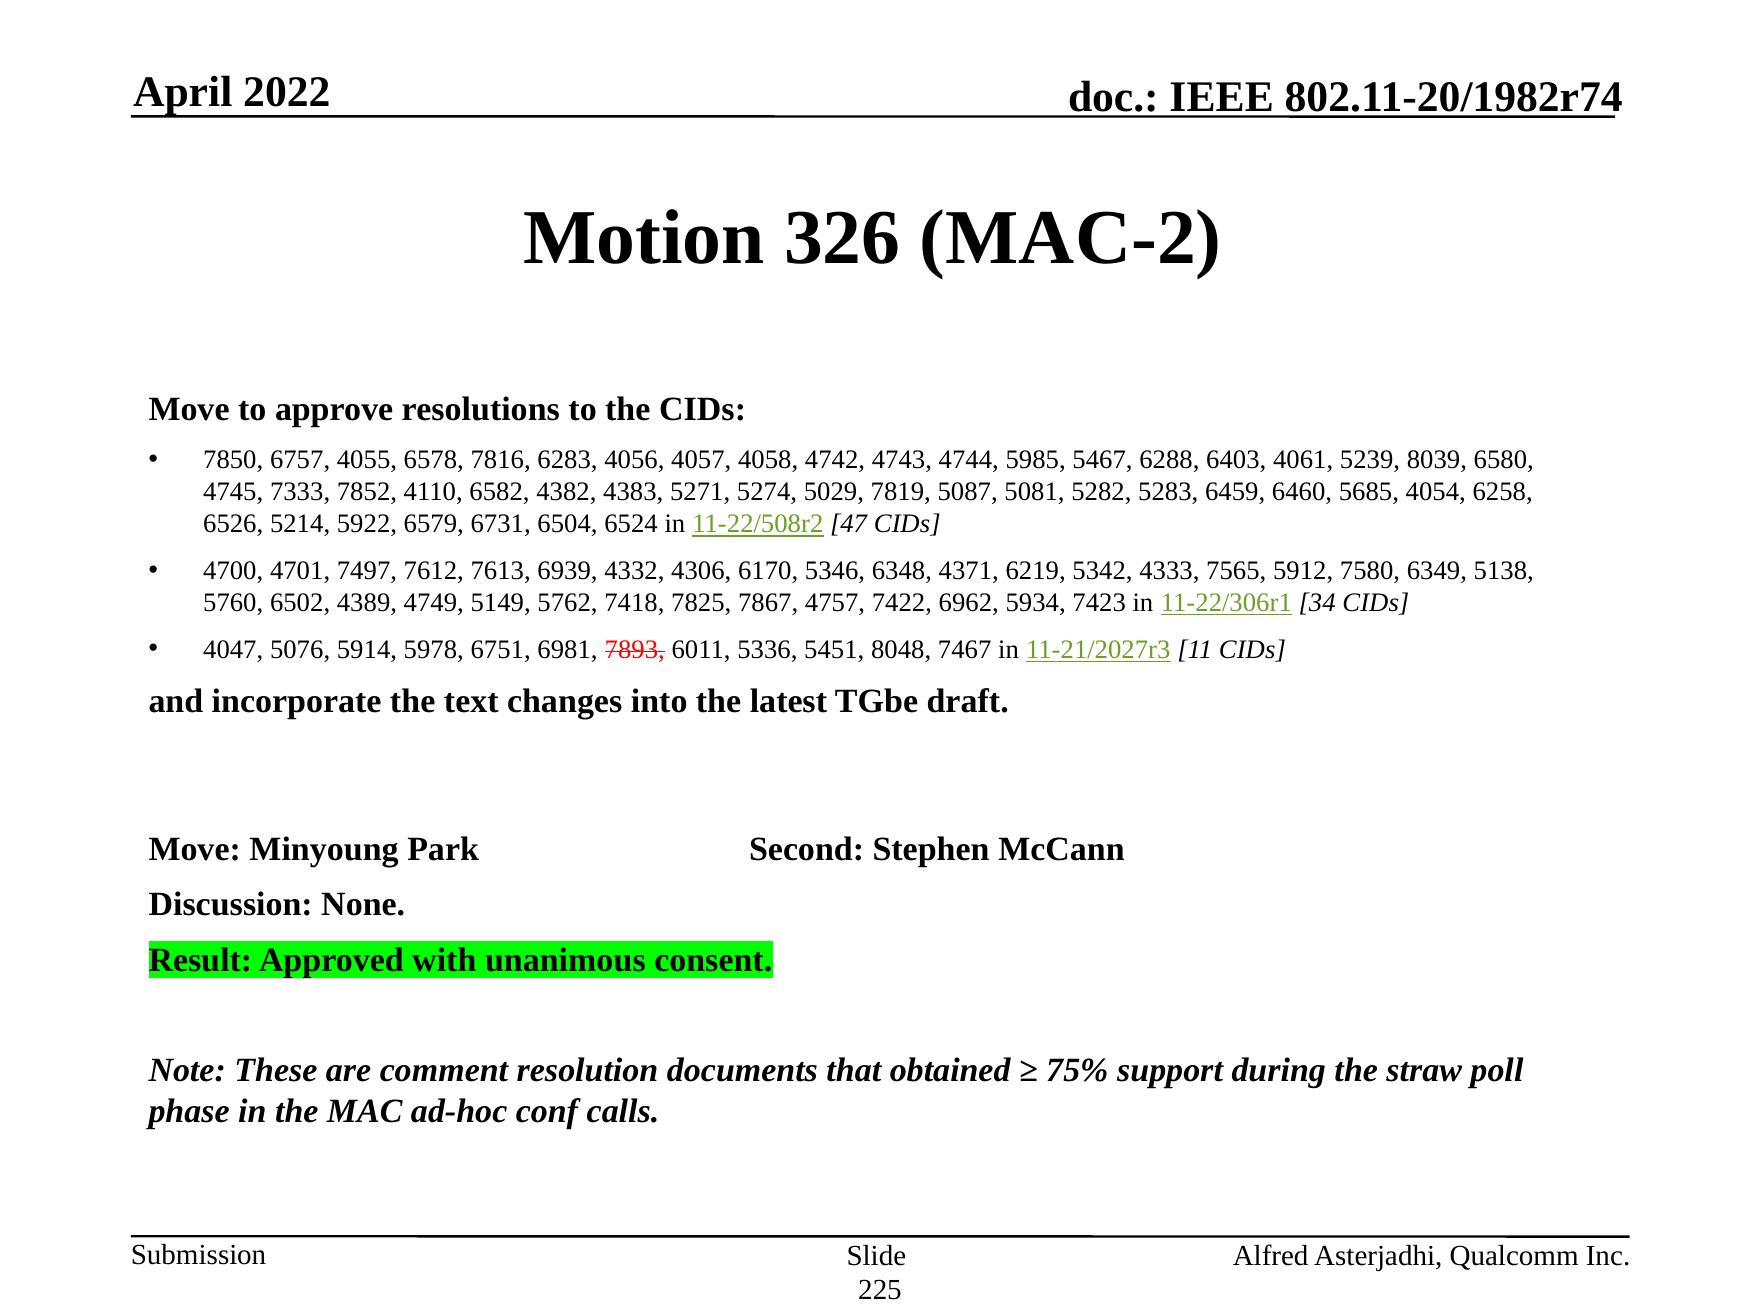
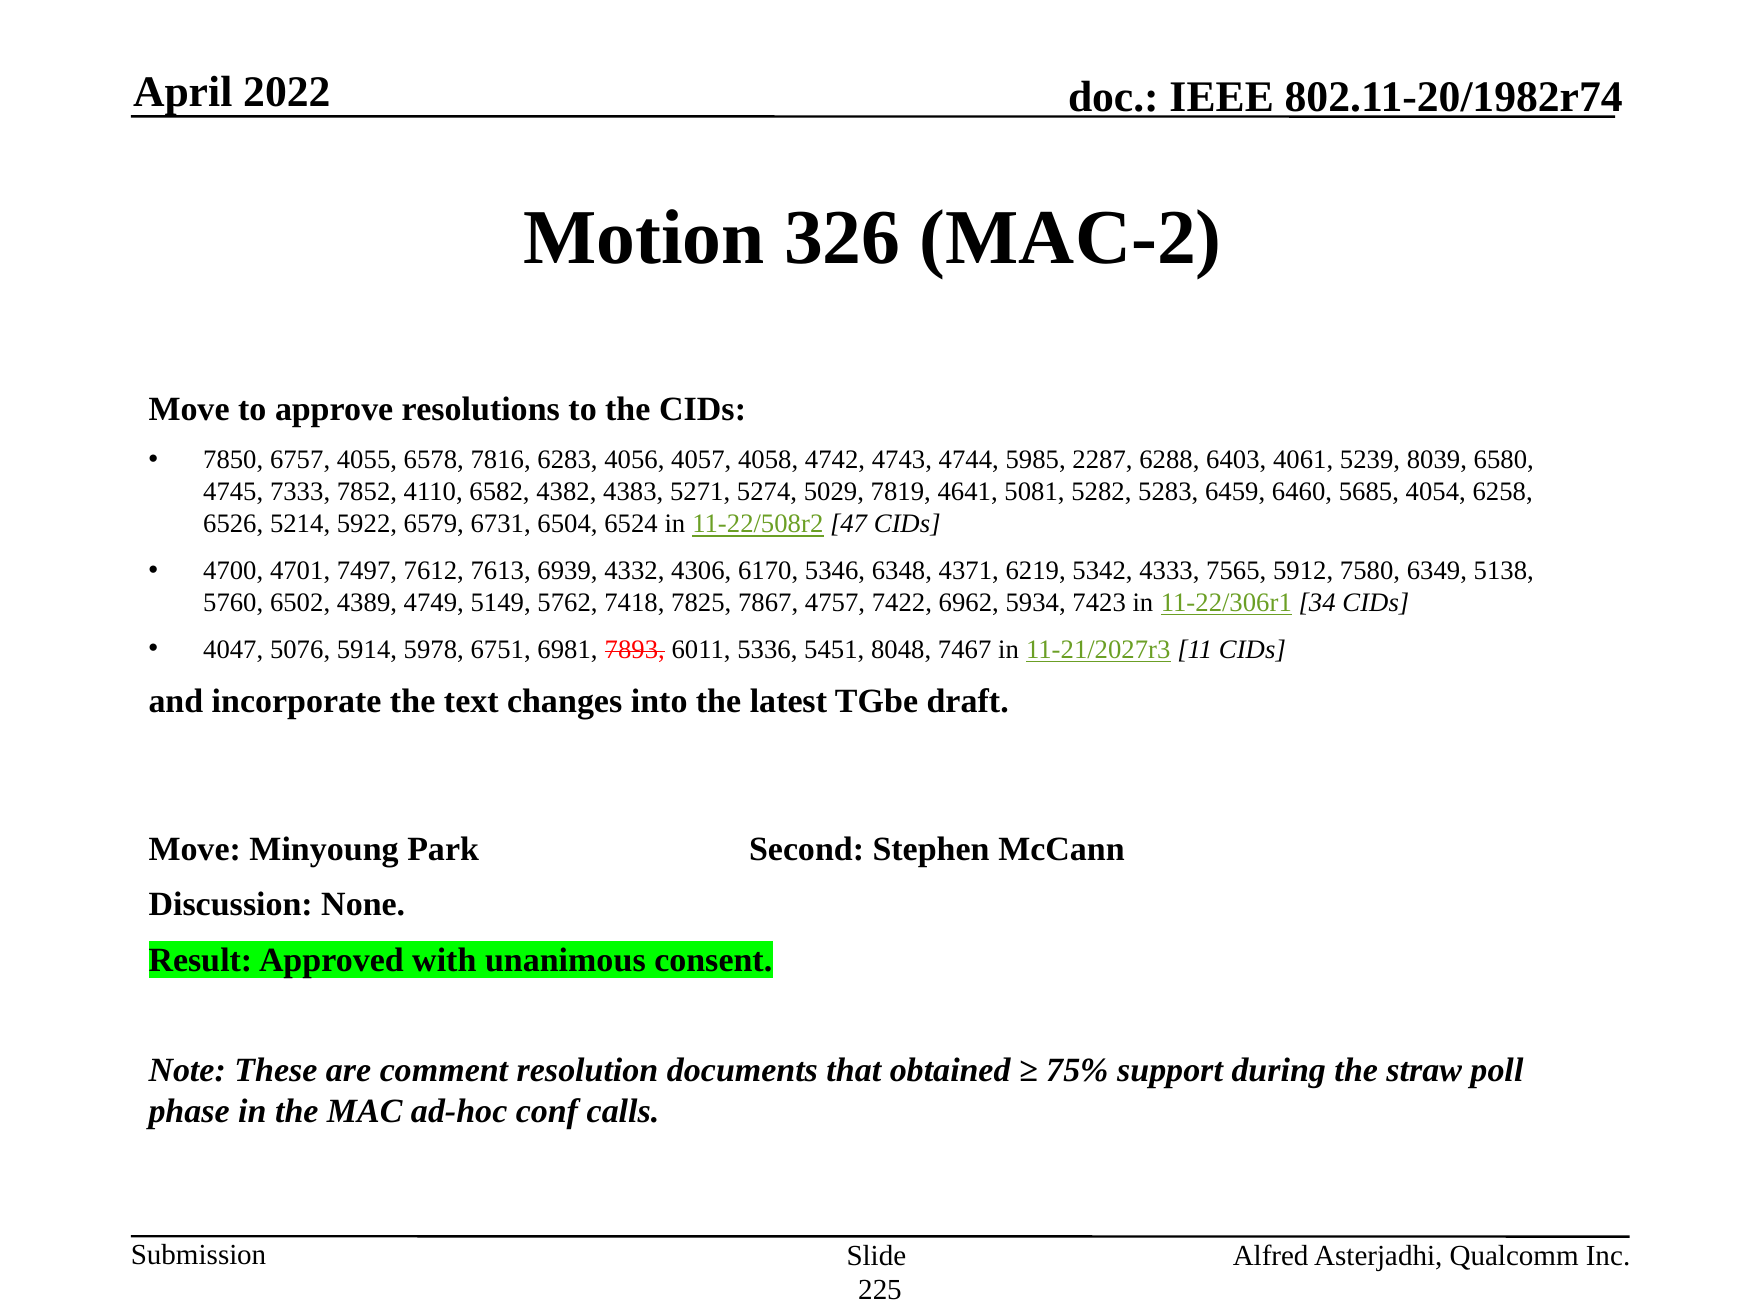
5467: 5467 -> 2287 (1103, 460)
5087: 5087 -> 4641 (968, 492)
